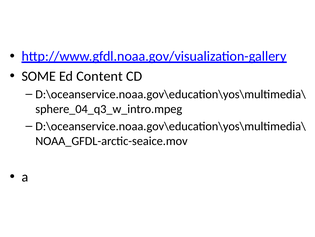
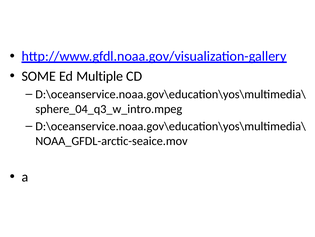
Content: Content -> Multiple (100, 76)
